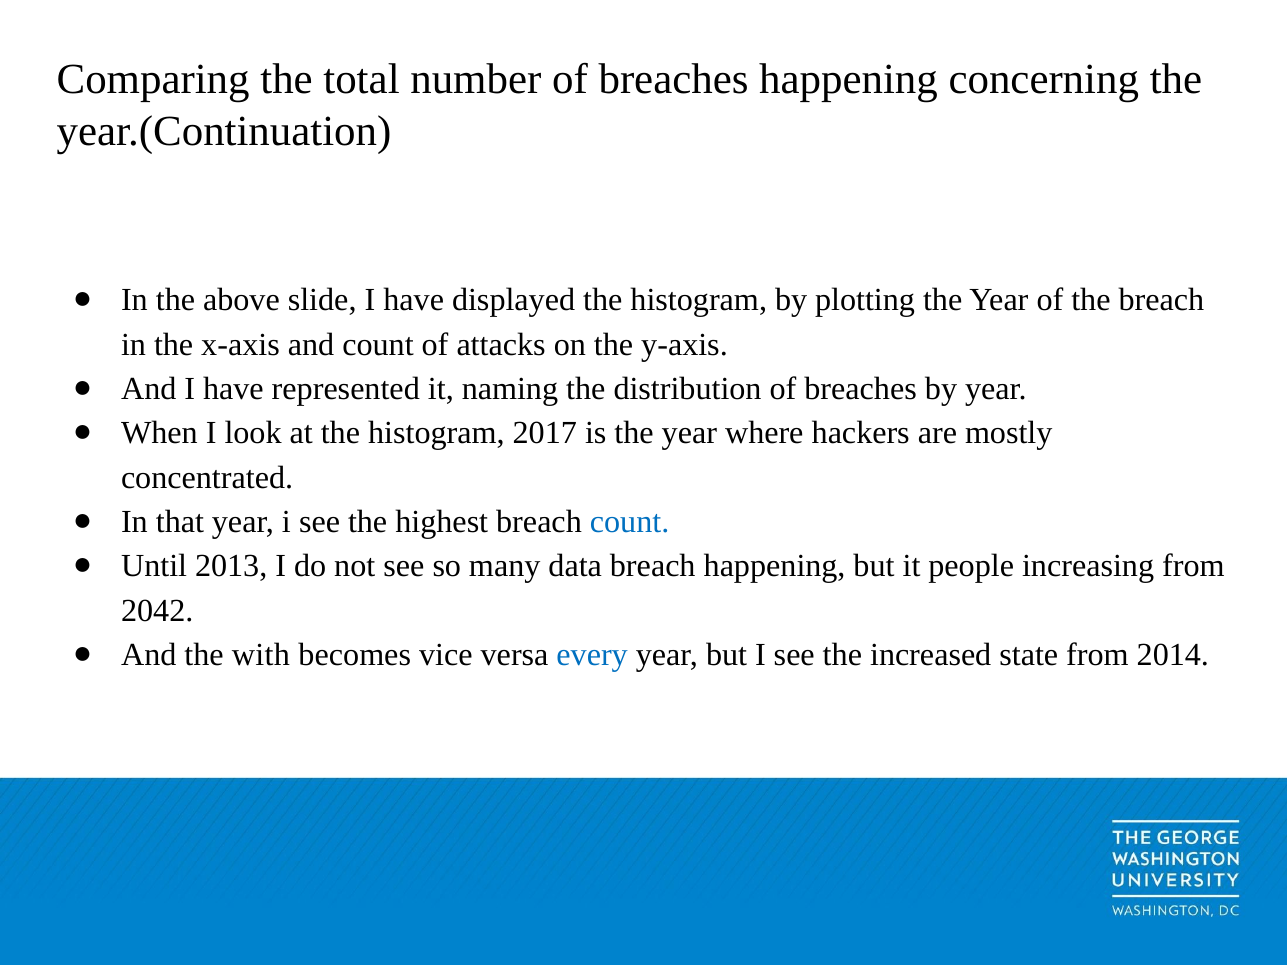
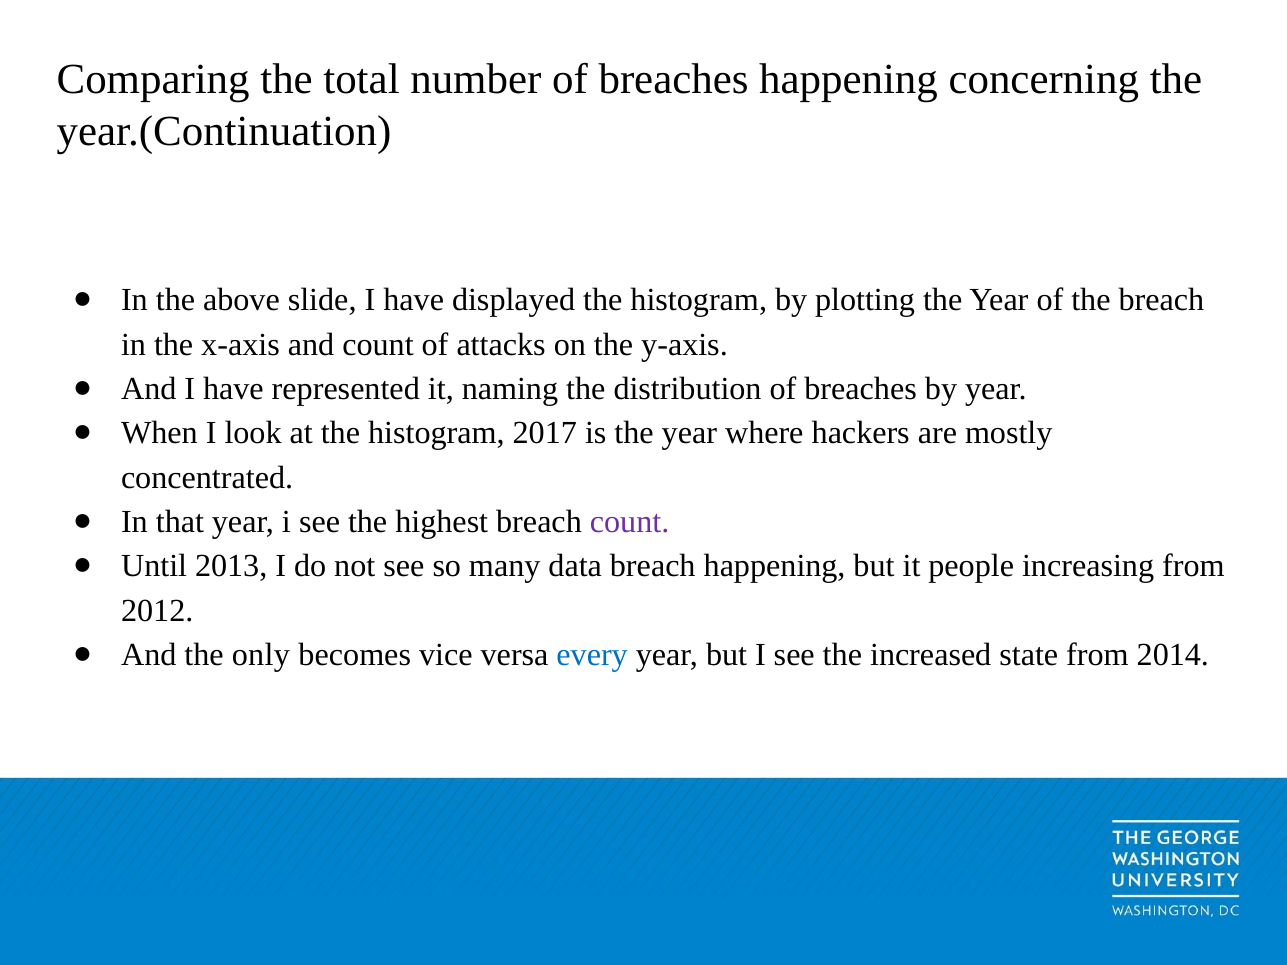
count colour: blue -> purple (630, 522)
2042: 2042 -> 2012 (157, 611)
with: with -> only (261, 655)
